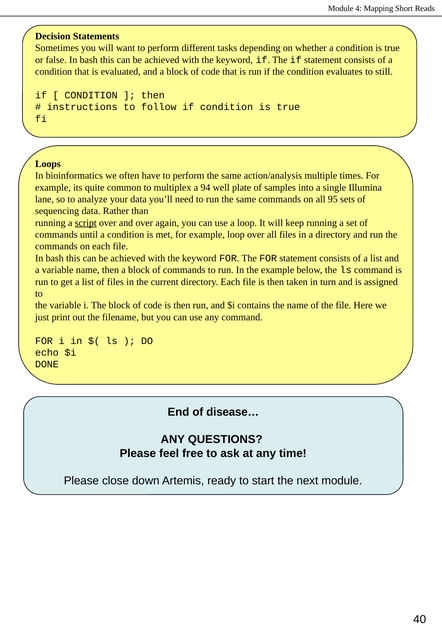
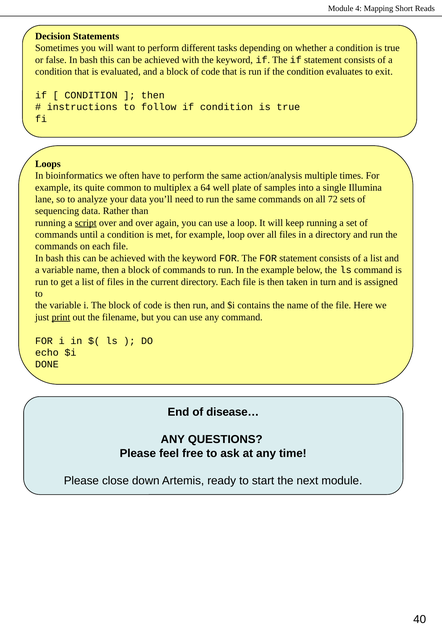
still: still -> exit (384, 72)
94: 94 -> 64 (205, 187)
95: 95 -> 72 (333, 199)
print underline: none -> present (61, 317)
